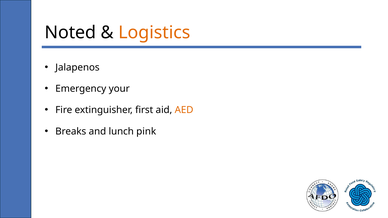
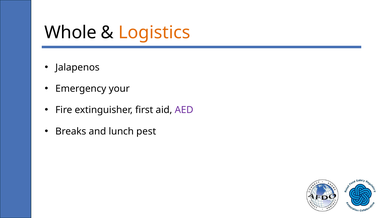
Noted: Noted -> Whole (70, 33)
AED colour: orange -> purple (184, 110)
pink: pink -> pest (146, 132)
